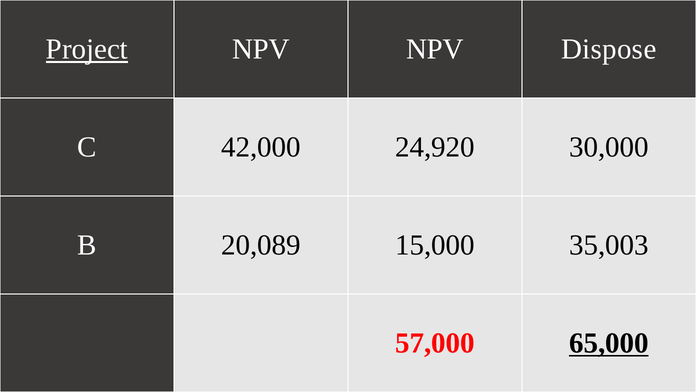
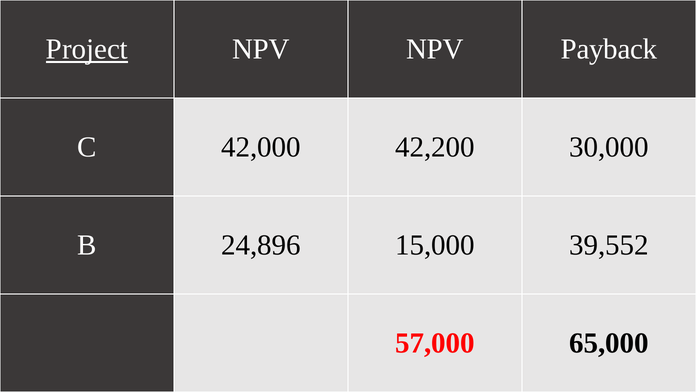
Dispose: Dispose -> Payback (609, 49)
24,920: 24,920 -> 42,200 (435, 147)
20,089: 20,089 -> 24,896 (261, 245)
35,003: 35,003 -> 39,552 (609, 245)
65,000 underline: present -> none (609, 343)
